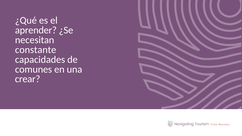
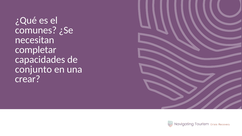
aprender: aprender -> comunes (36, 30)
constante: constante -> completar (36, 50)
comunes: comunes -> conjunto (33, 69)
